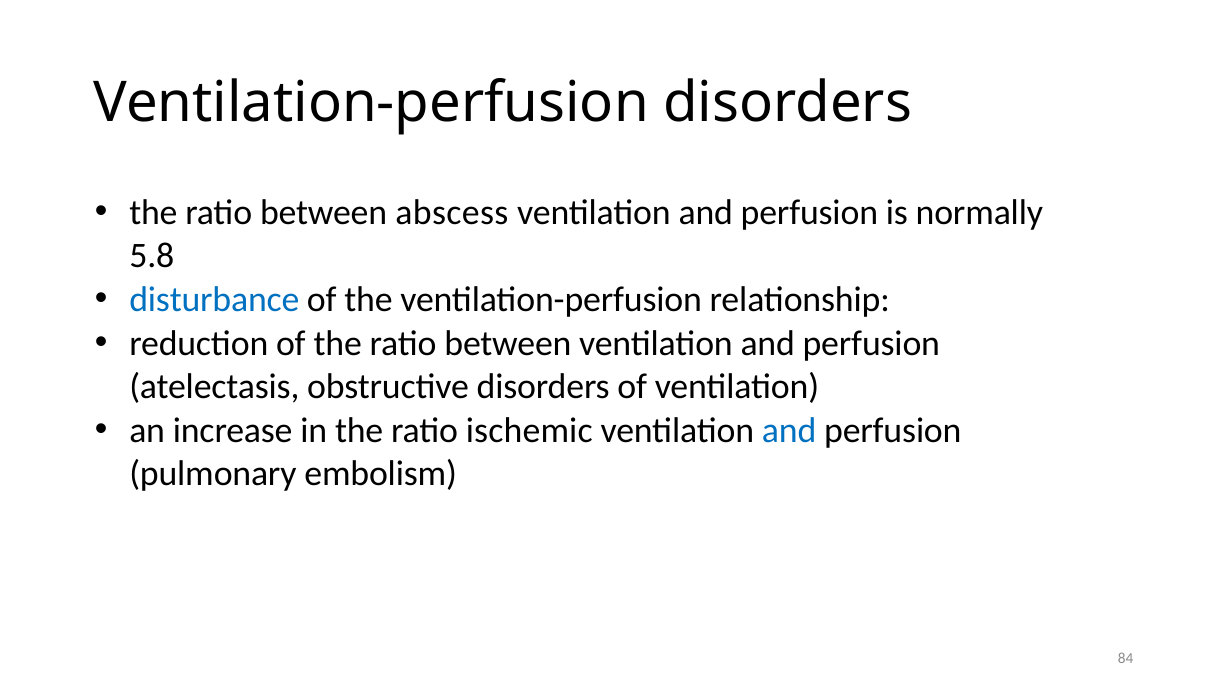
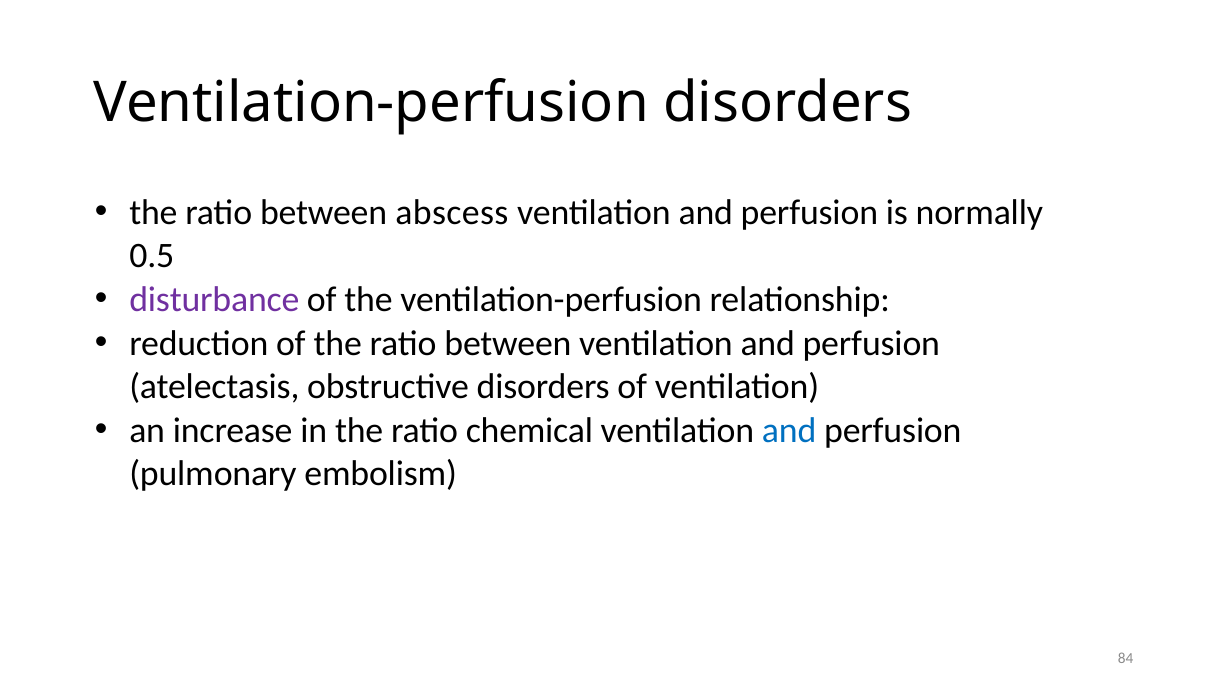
5.8: 5.8 -> 0.5 (152, 255)
disturbance colour: blue -> purple (214, 300)
ischemic: ischemic -> chemical (529, 431)
